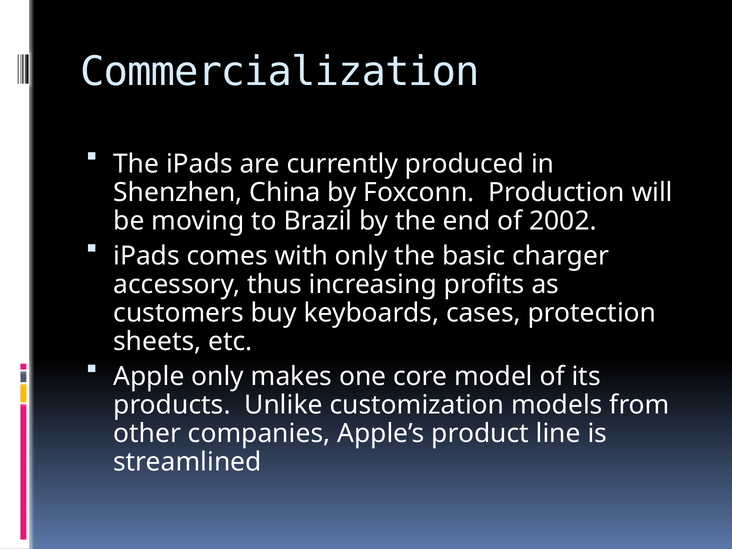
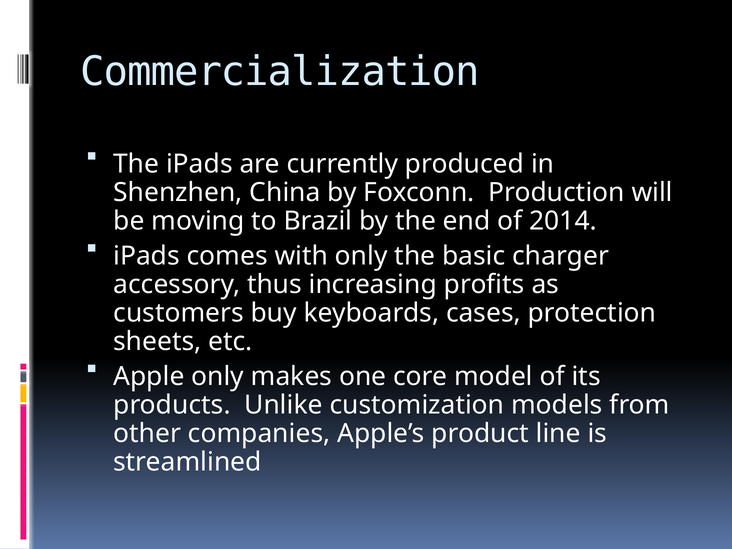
2002: 2002 -> 2014 (563, 221)
